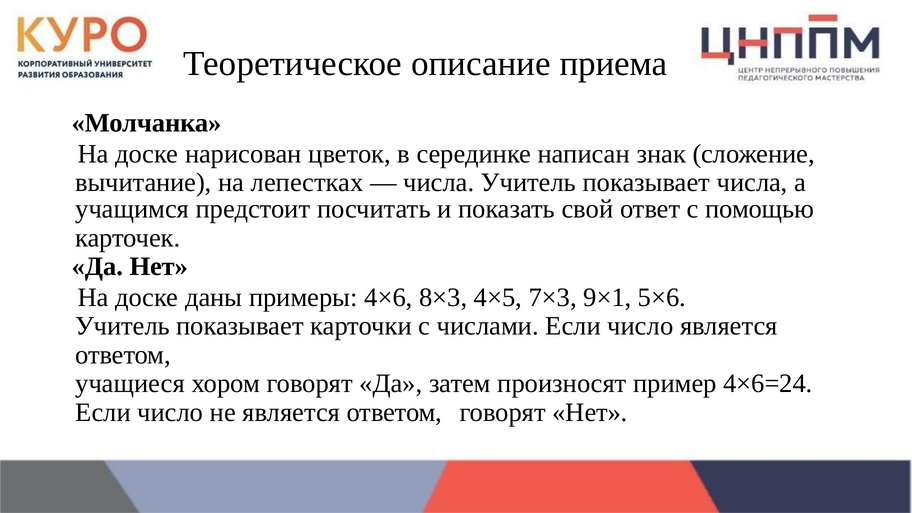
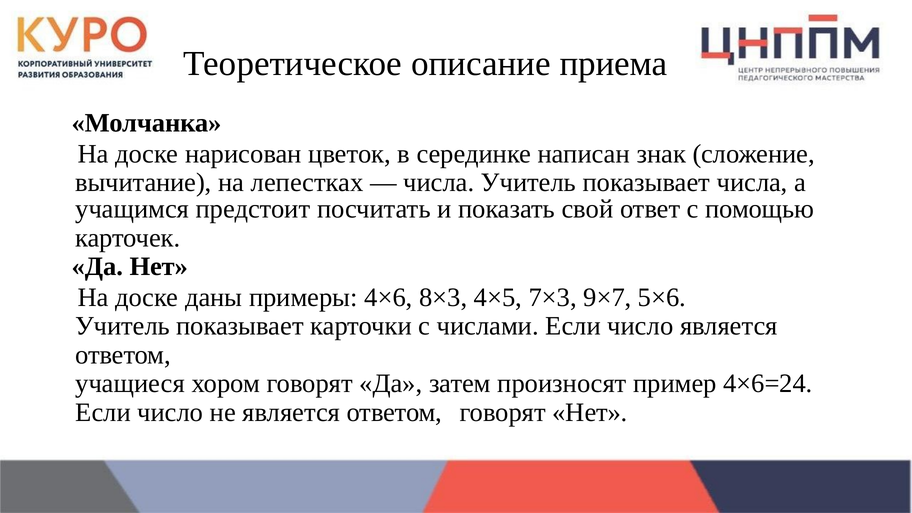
9×1: 9×1 -> 9×7 (607, 297)
